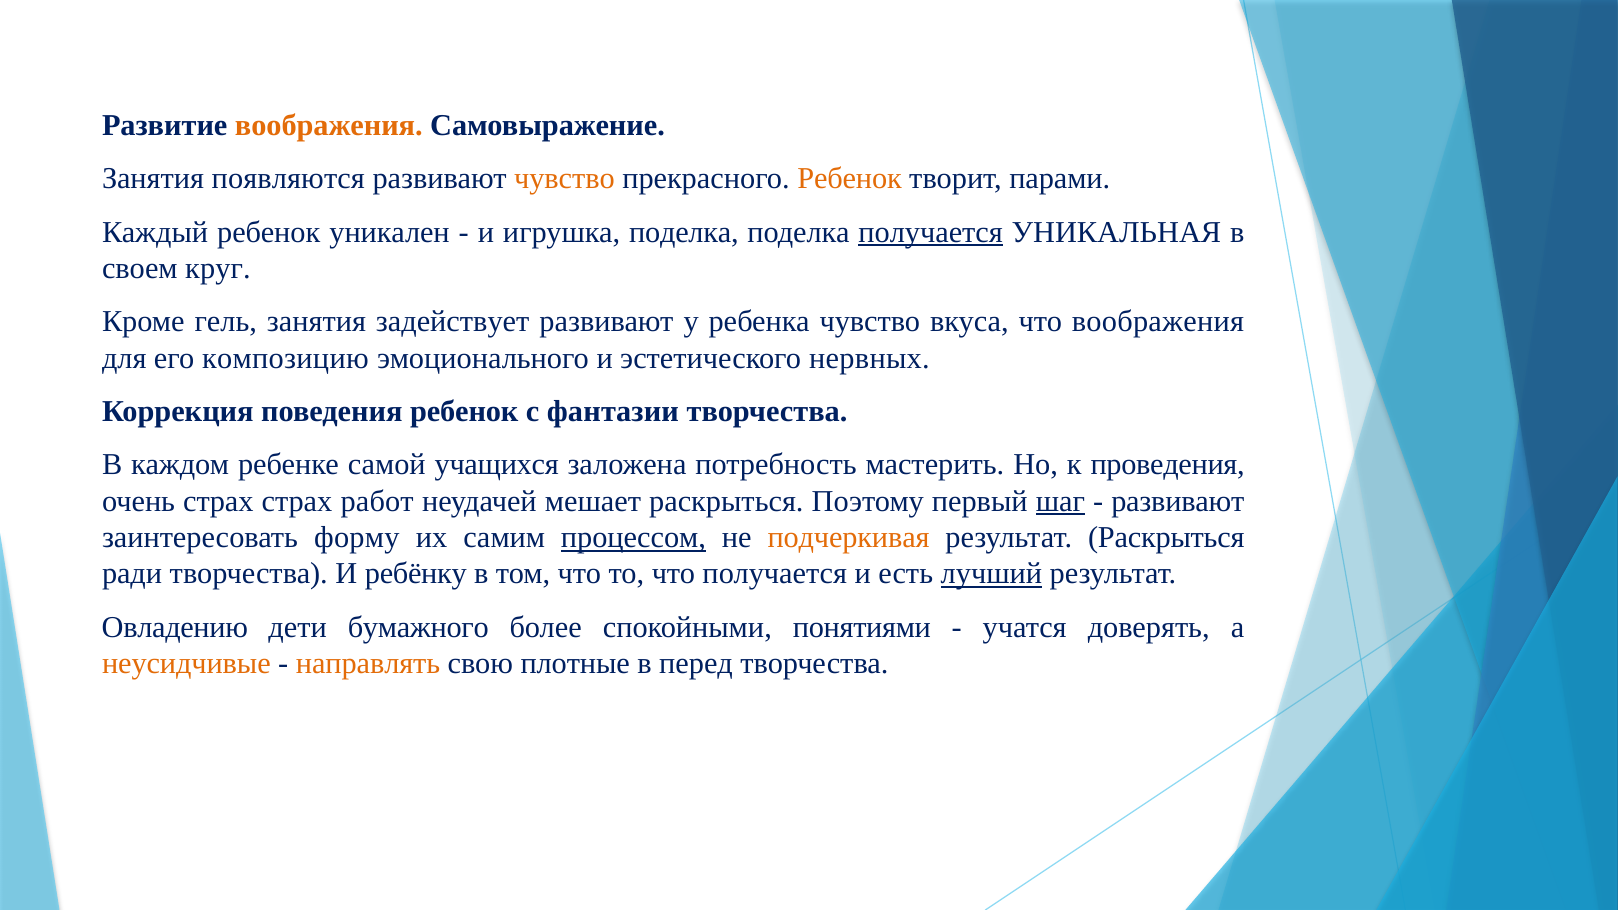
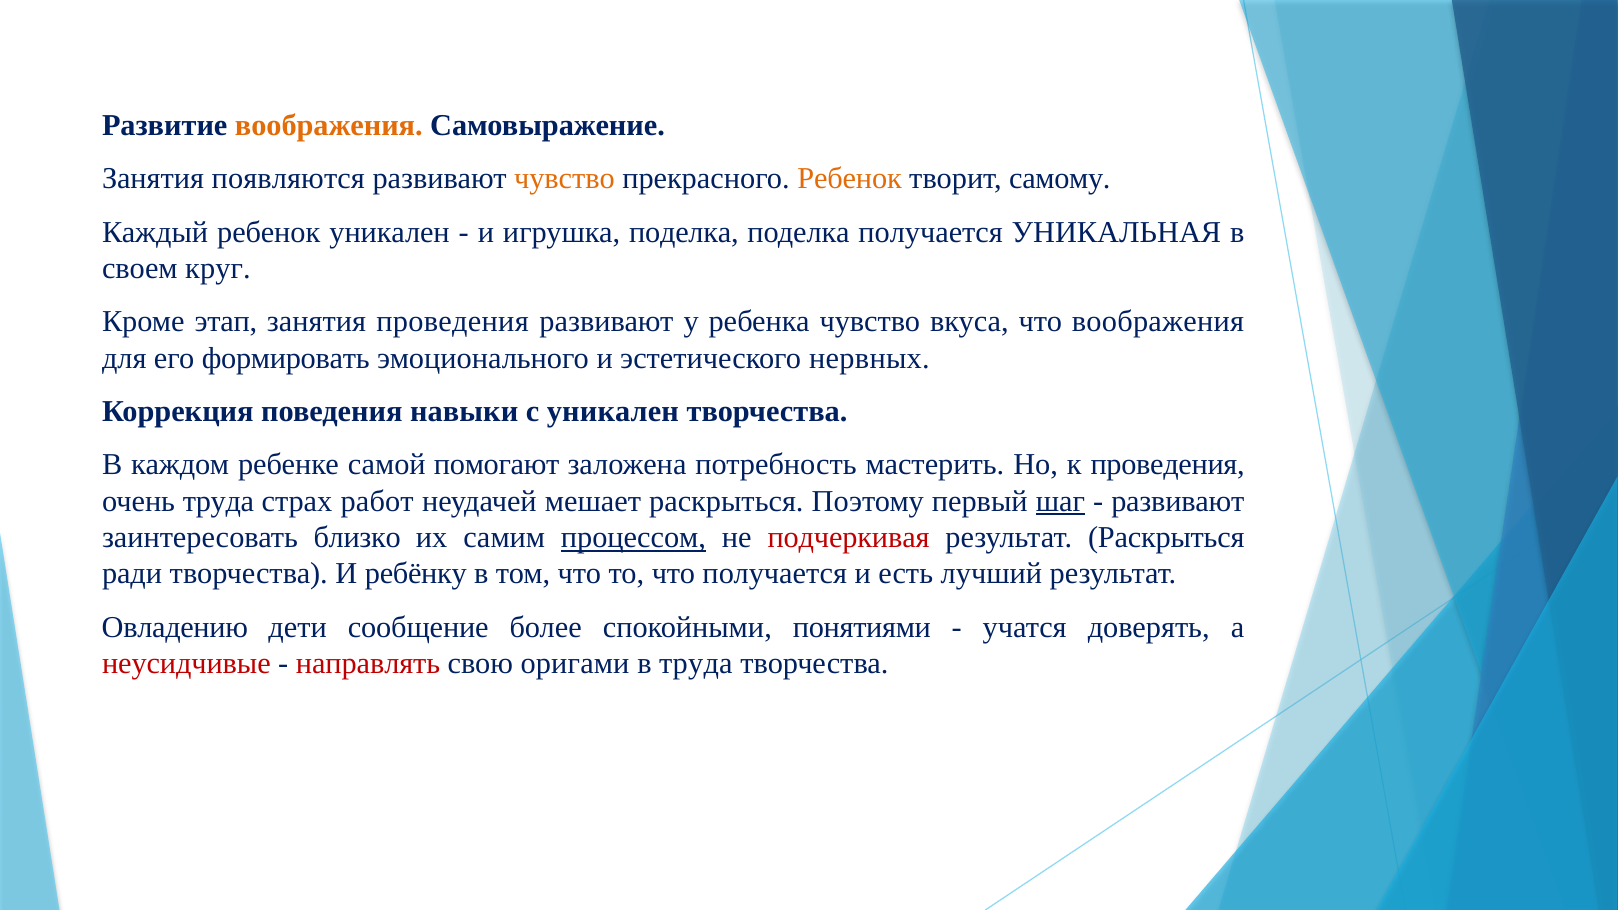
парами: парами -> самому (1060, 179)
получается underline: present -> none (931, 232)
гель: гель -> этап (226, 322)
занятия задействует: задействует -> проведения (453, 322)
композицию: композицию -> формировать (286, 358)
поведения ребенок: ребенок -> навыки (464, 412)
с фантазии: фантазии -> уникален (613, 412)
учащихся: учащихся -> помогают (497, 465)
очень страх: страх -> труда (218, 501)
форму: форму -> близко (357, 538)
подчеркивая colour: orange -> red (849, 538)
лучший underline: present -> none (991, 574)
бумажного: бумажного -> сообщение (418, 627)
неусидчивые colour: orange -> red (186, 664)
направлять colour: orange -> red (368, 664)
плотные: плотные -> оригами (575, 664)
в перед: перед -> труда (696, 664)
